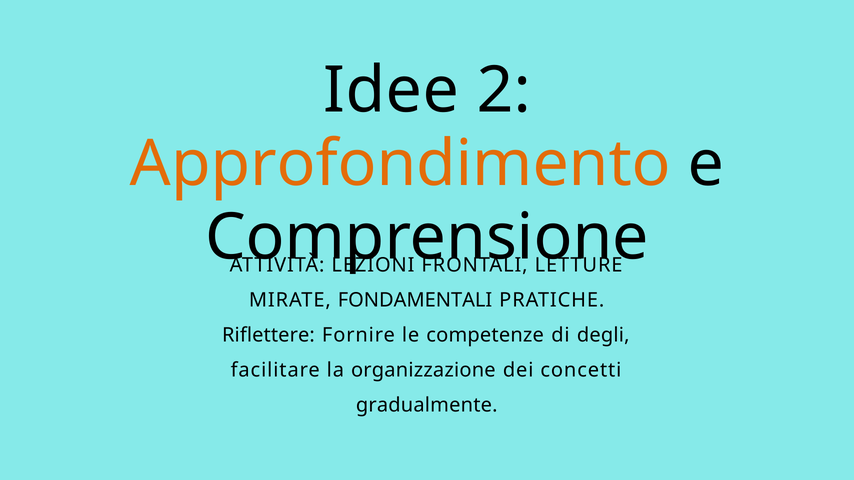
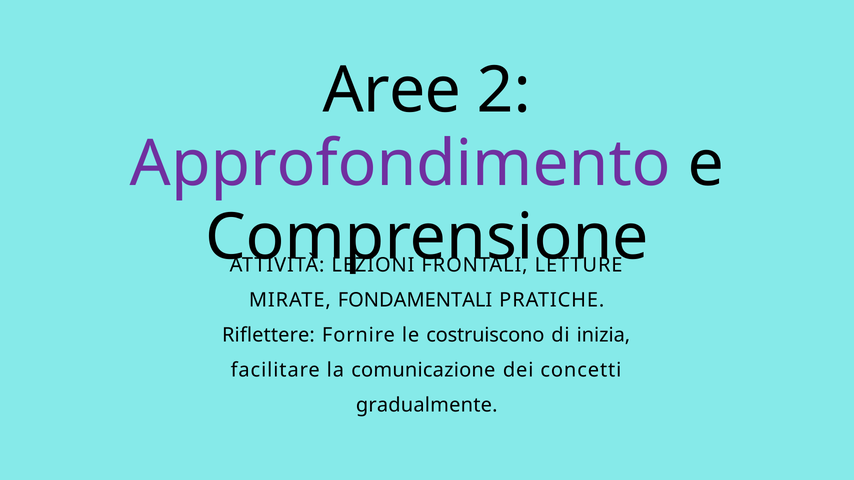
Idee: Idee -> Aree (392, 91)
Approfondimento colour: orange -> purple (400, 164)
competenze: competenze -> costruiscono (485, 335)
degli: degli -> inizia (603, 335)
organizzazione: organizzazione -> comunicazione (423, 371)
